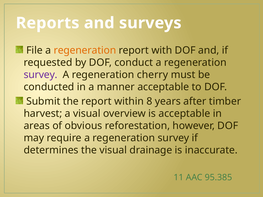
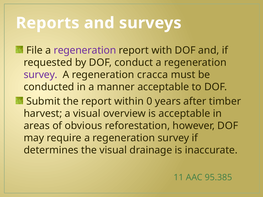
regeneration colour: orange -> purple (85, 50)
cherry: cherry -> cracca (153, 75)
8: 8 -> 0 (149, 101)
